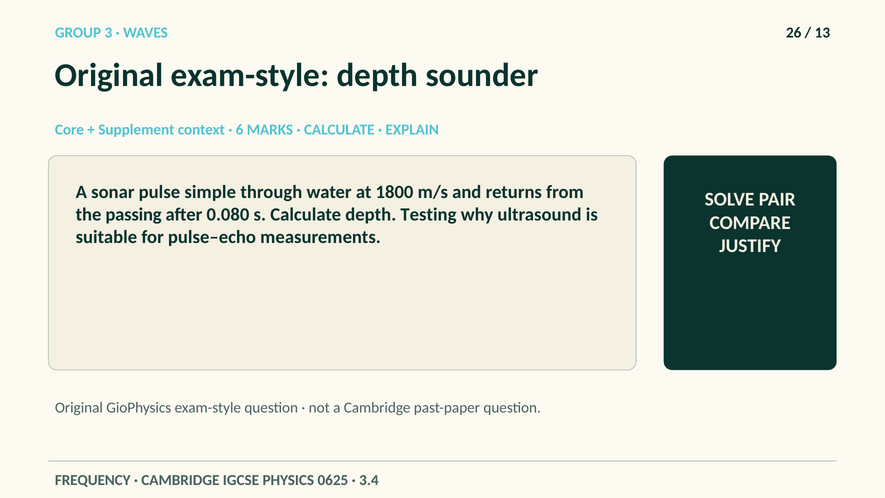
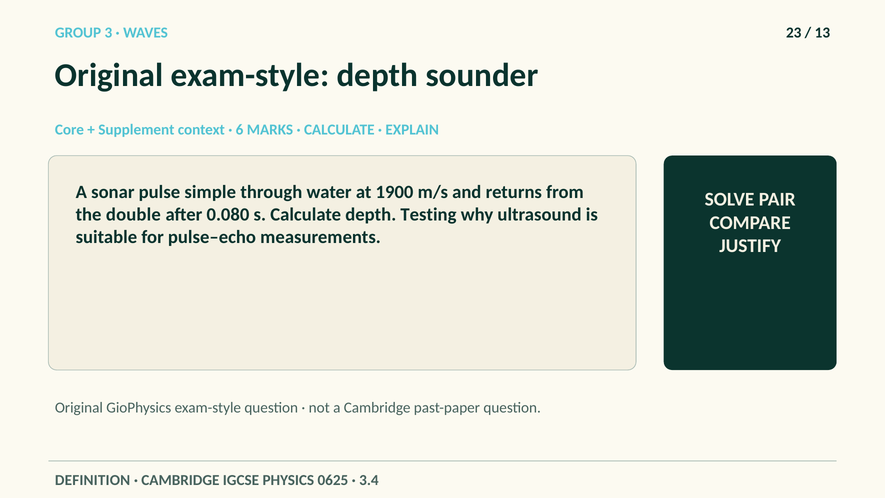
26: 26 -> 23 (794, 33)
1800: 1800 -> 1900 (395, 192)
passing: passing -> double (133, 214)
FREQUENCY: FREQUENCY -> DEFINITION (93, 480)
